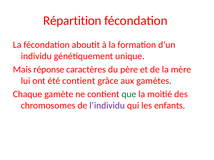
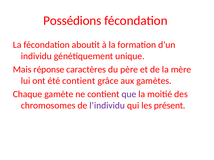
Répartition: Répartition -> Possédions (72, 21)
que colour: green -> purple (129, 94)
enfants: enfants -> présent (170, 106)
